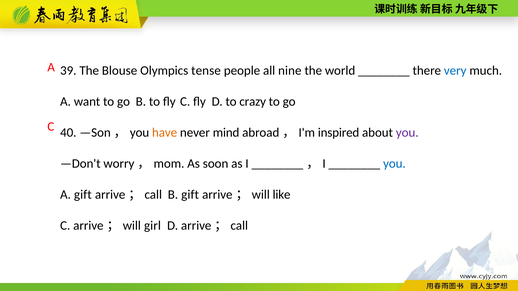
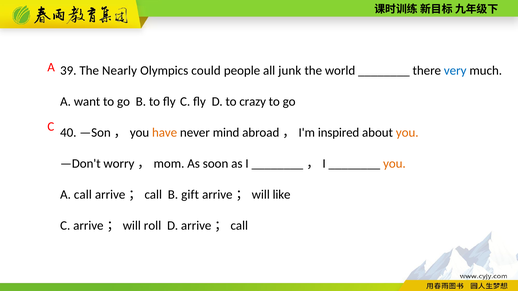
Blouse: Blouse -> Nearly (120, 71)
tense: tense -> could (206, 71)
nine: nine -> junk (290, 71)
you colour: purple -> orange (407, 133)
you colour: blue -> orange (394, 164)
A gift: gift -> call (83, 195)
girl: girl -> roll (153, 226)
